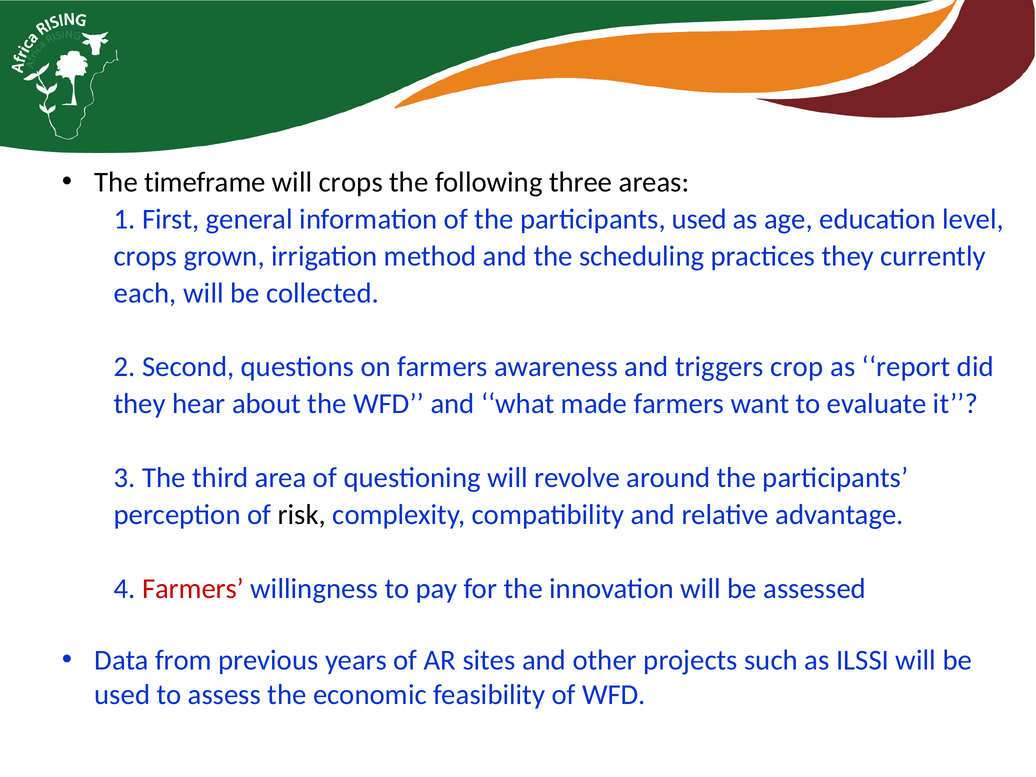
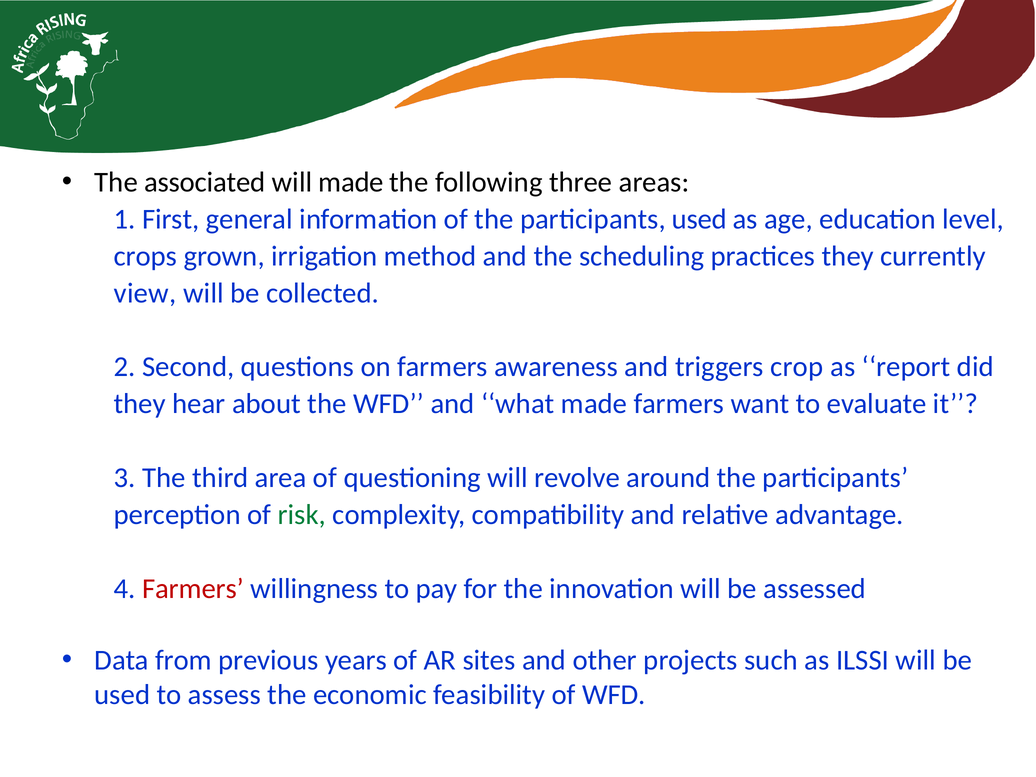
timeframe: timeframe -> associated (205, 182)
will crops: crops -> made (351, 182)
each: each -> view (145, 293)
risk colour: black -> green (302, 515)
